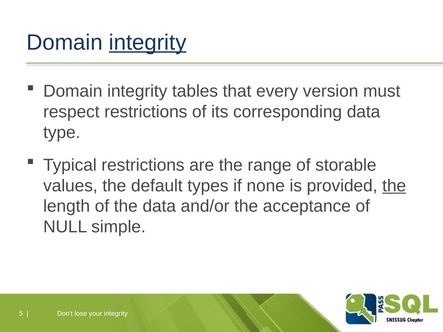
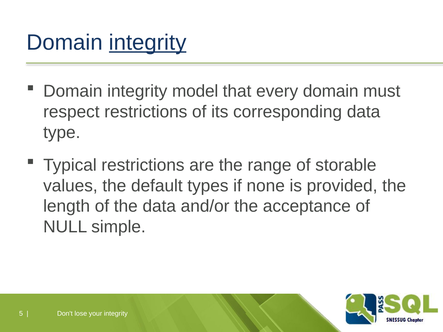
tables: tables -> model (195, 91)
every version: version -> domain (331, 91)
the underline: present -> none (394, 186)
